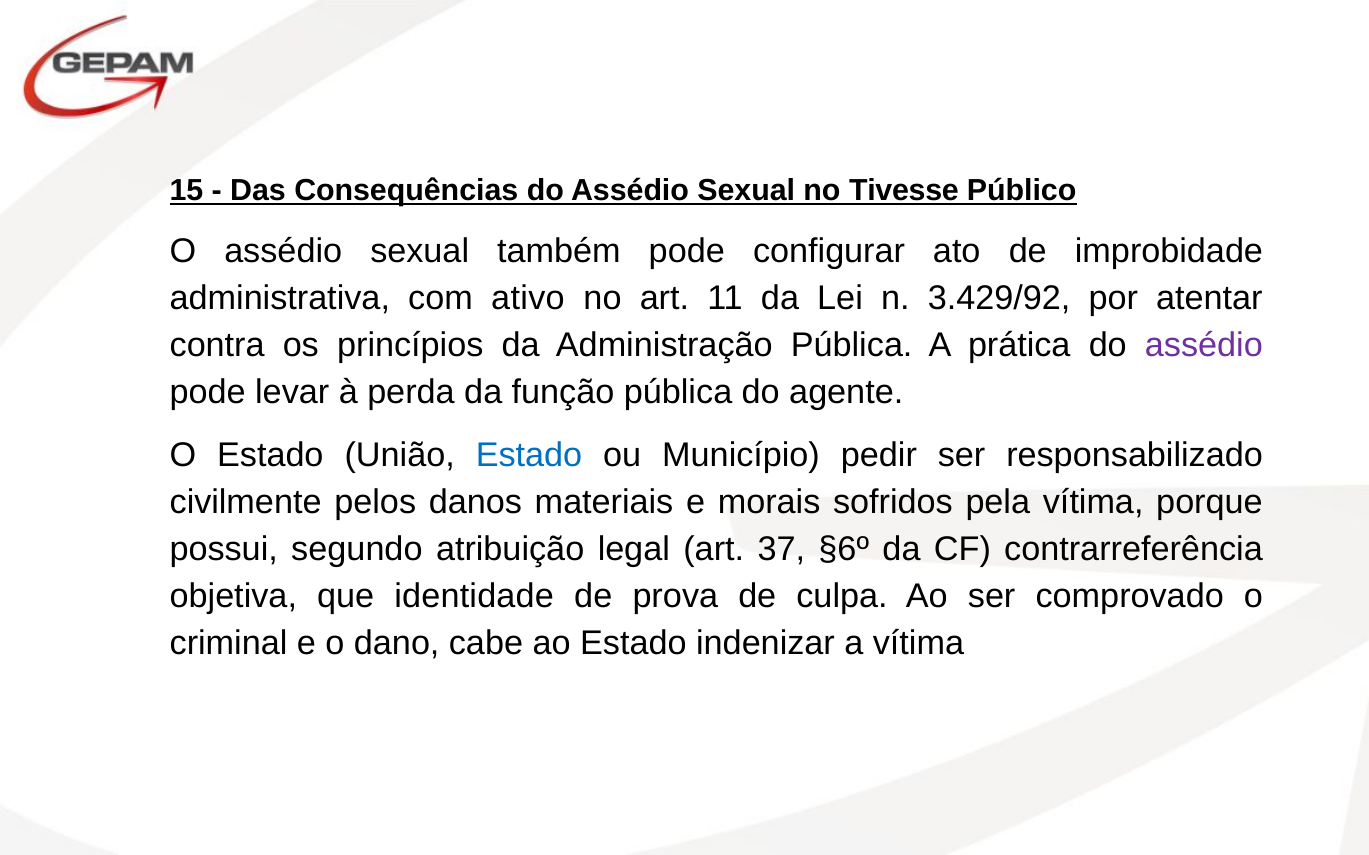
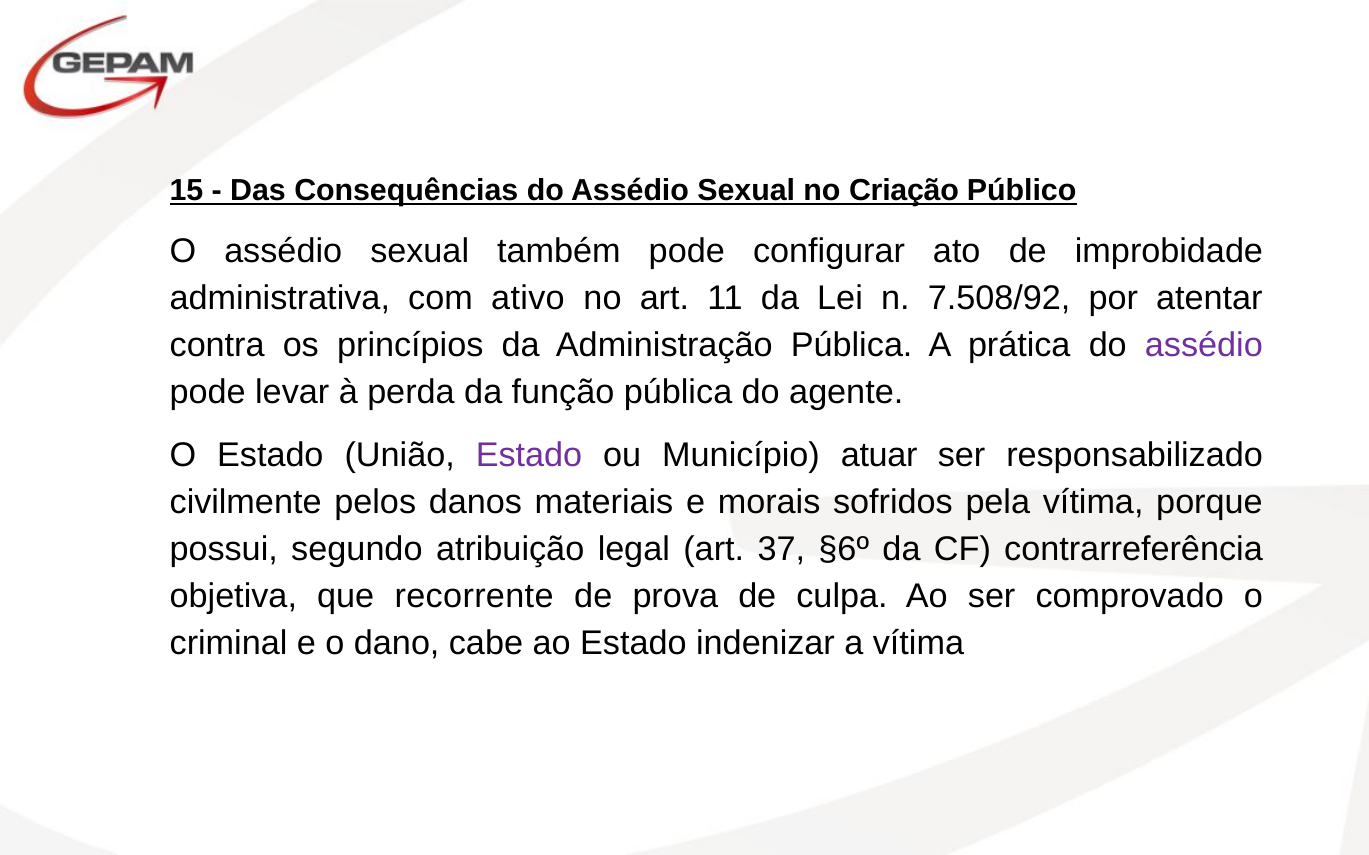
Tivesse: Tivesse -> Criação (904, 191)
3.429/92: 3.429/92 -> 7.508/92 (999, 298)
Estado colour: blue -> purple (529, 455)
pedir: pedir -> atuar (879, 455)
identidade: identidade -> recorrente (474, 597)
